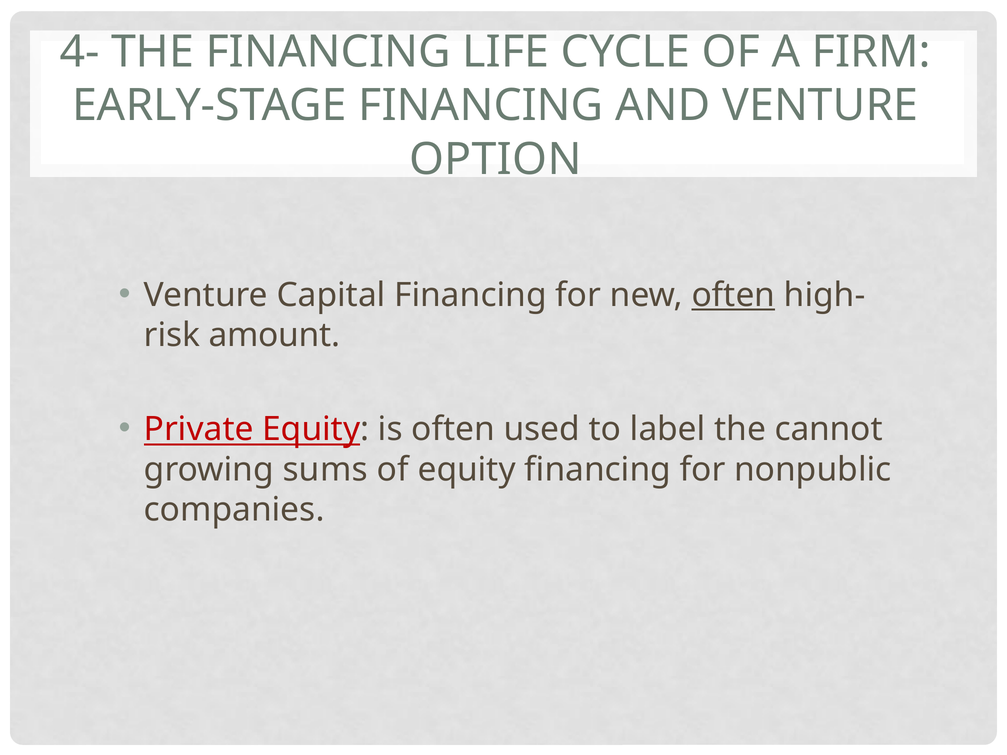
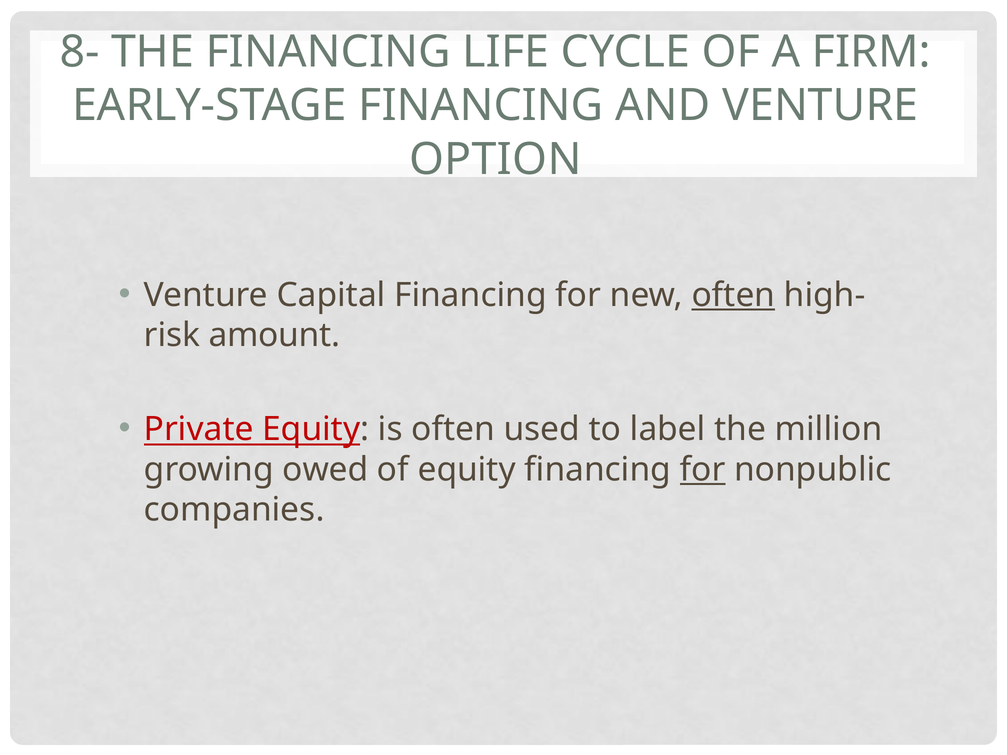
4-: 4- -> 8- (79, 52)
cannot: cannot -> million (829, 429)
sums: sums -> owed (325, 470)
for underline: none -> present (703, 470)
